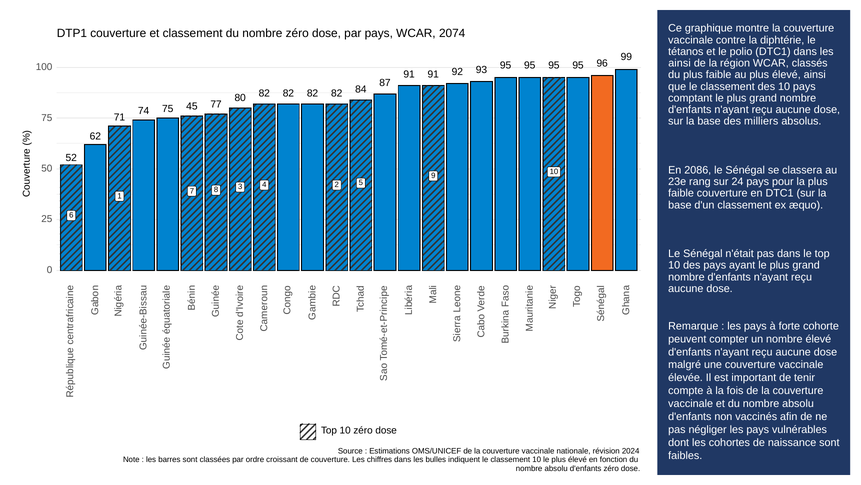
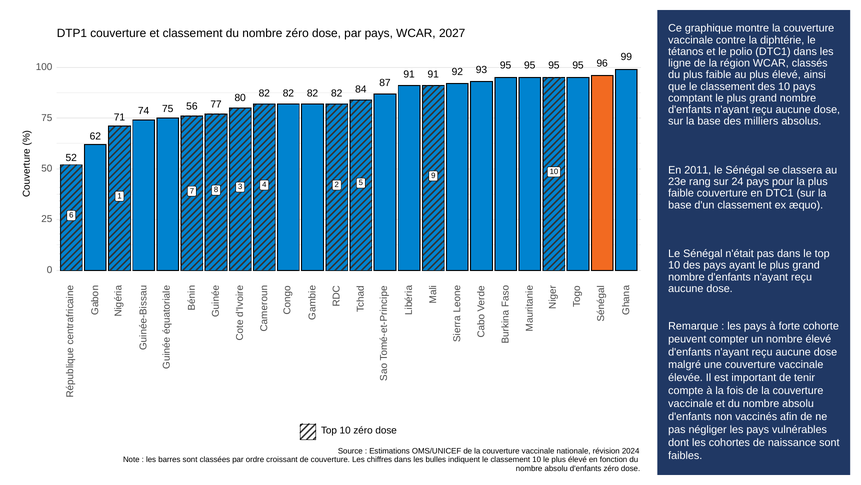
2074: 2074 -> 2027 (452, 33)
ainsi: ainsi -> ligne (680, 63)
45: 45 -> 56 (192, 106)
2086: 2086 -> 2011 (698, 170)
